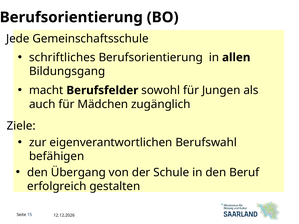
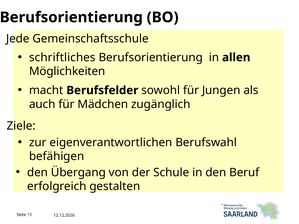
Bildungsgang: Bildungsgang -> Möglichkeiten (67, 71)
